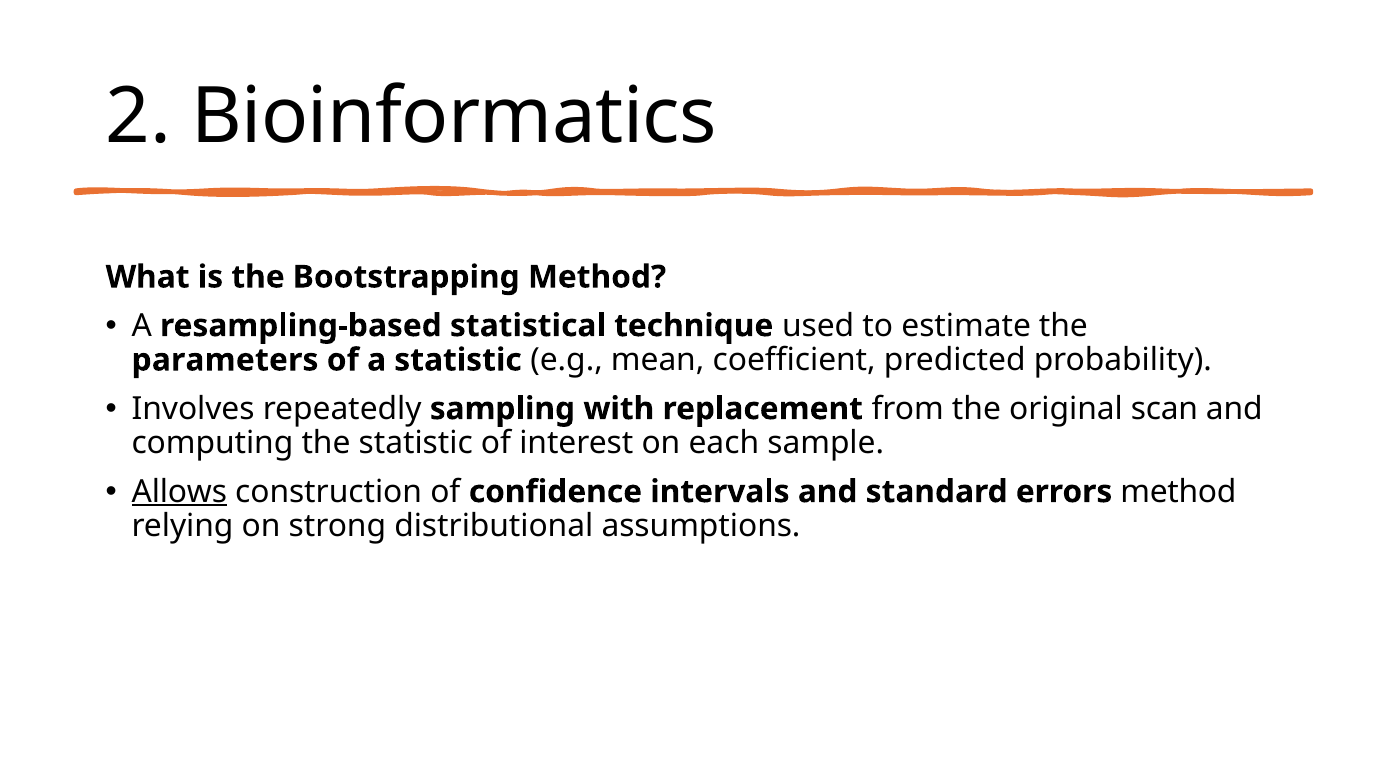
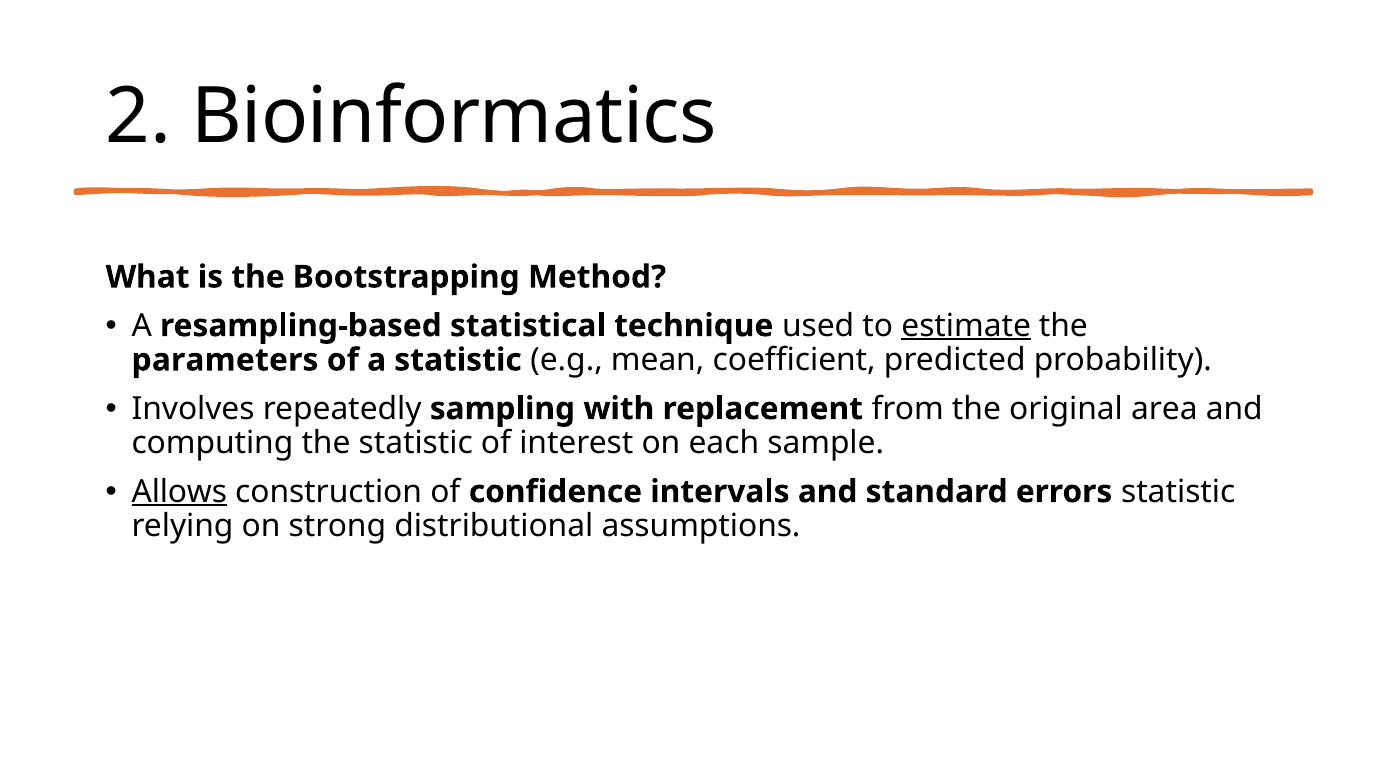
estimate underline: none -> present (966, 326)
scan: scan -> area (1164, 409)
errors method: method -> statistic (1178, 492)
